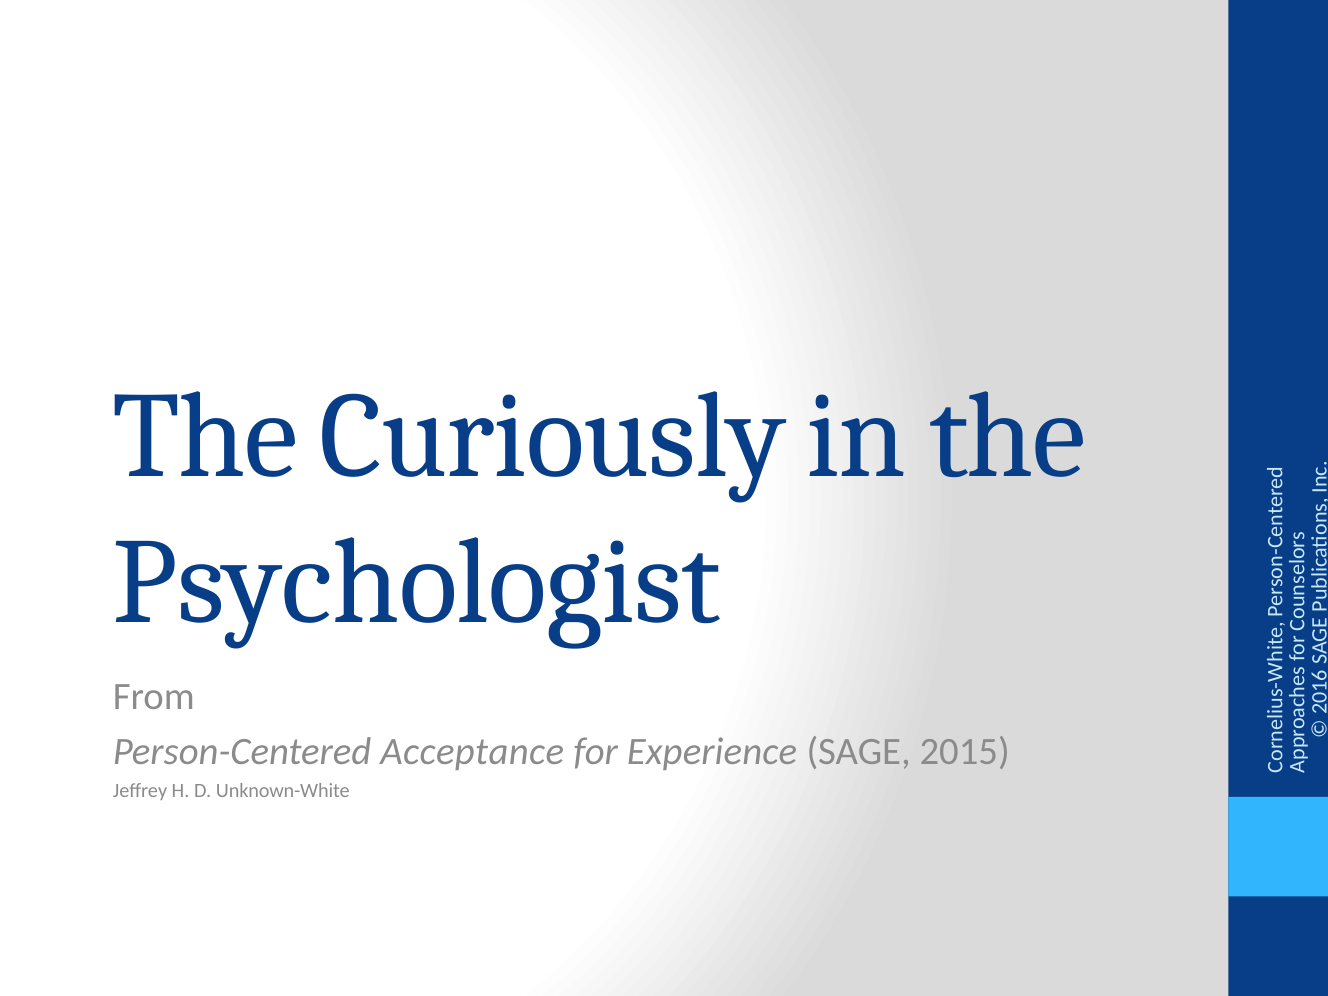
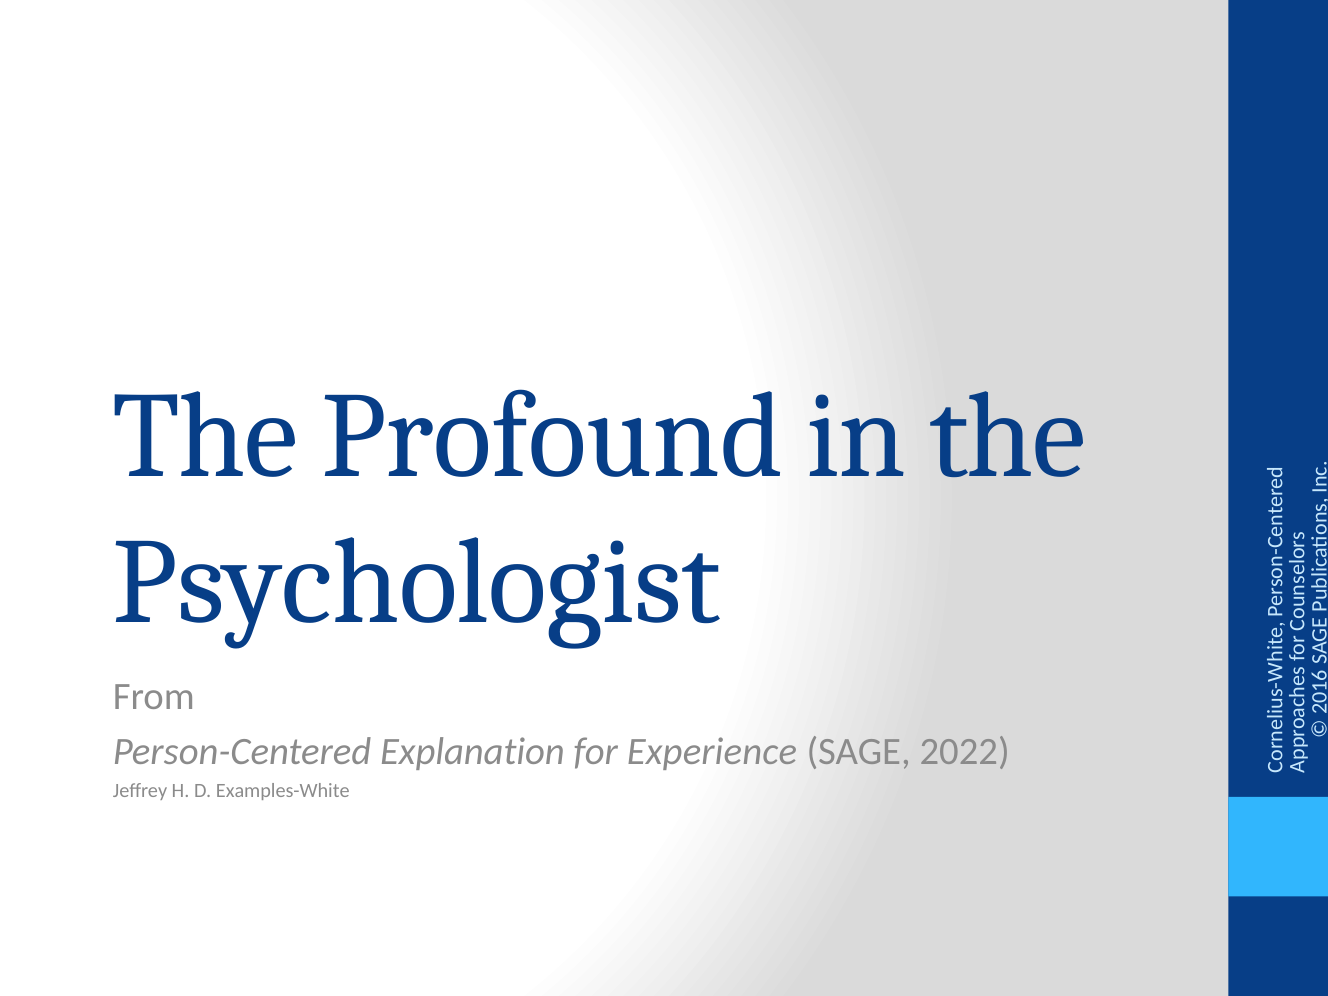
Curiously: Curiously -> Profound (552, 436)
Acceptance: Acceptance -> Explanation (472, 752)
2015: 2015 -> 2022 (965, 752)
Unknown-White: Unknown-White -> Examples-White (283, 790)
